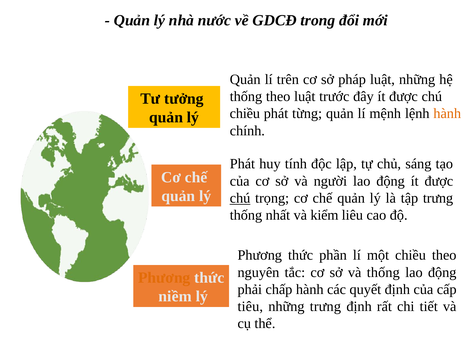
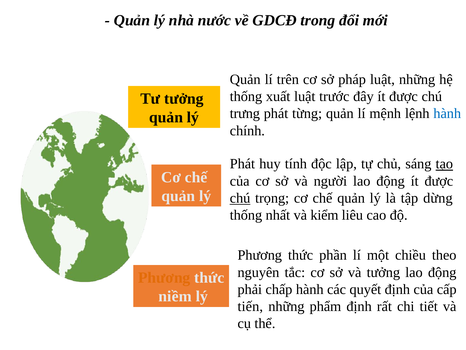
thống theo: theo -> xuất (278, 96)
chiều: chiều -> trưng (245, 113)
hành colour: orange -> blue (447, 113)
tạo underline: none -> present (444, 164)
tập trưng: trưng -> dừng (438, 198)
và thống: thống -> tưởng (383, 272)
tiêu: tiêu -> tiến (250, 306)
những trưng: trưng -> phẩm (325, 306)
